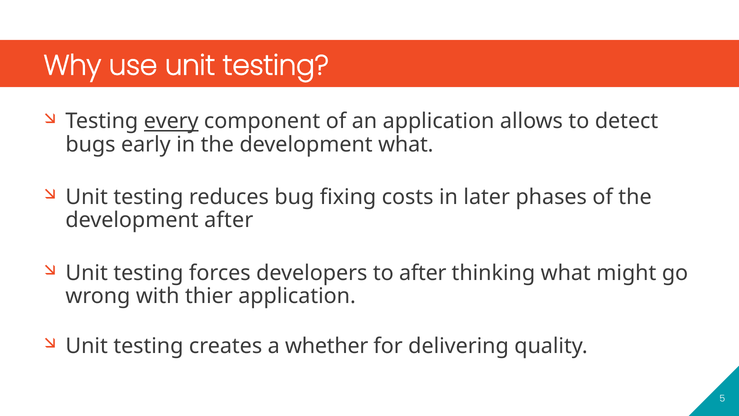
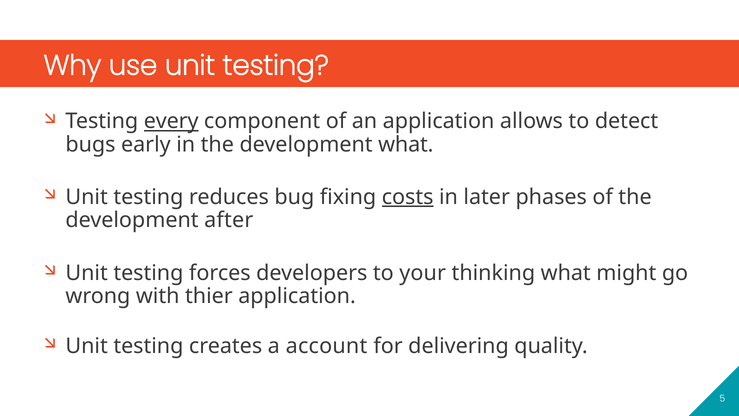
costs underline: none -> present (408, 197)
to after: after -> your (423, 273)
whether: whether -> account (327, 346)
